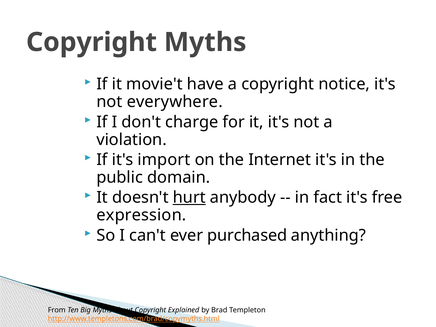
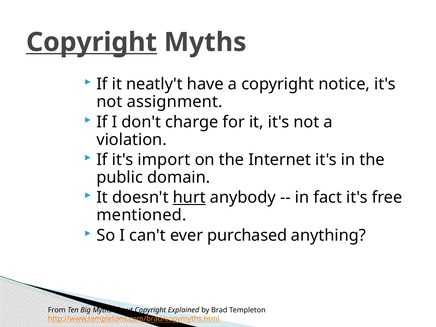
Copyright underline: none -> present (92, 42)
movie't: movie't -> neatly't (154, 84)
everywhere: everywhere -> assignment (175, 102)
expression: expression -> mentioned (141, 215)
